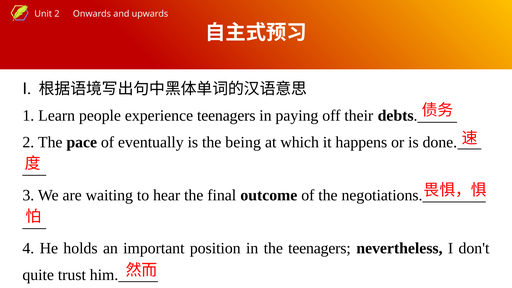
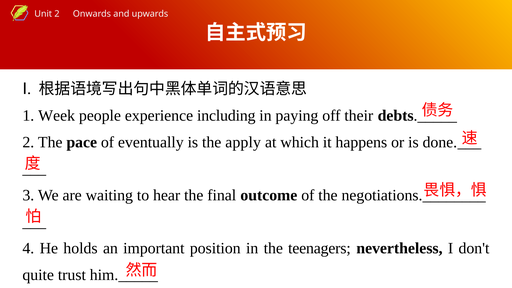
Learn: Learn -> Week (57, 116)
experience teenagers: teenagers -> including (226, 116)
being: being -> apply (243, 142)
